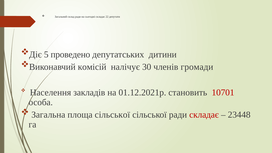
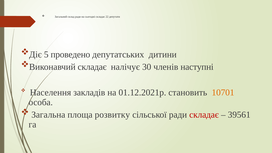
Виконавчий комісій: комісій -> складає (92, 67)
громади: громади -> наступні (197, 67)
10701 colour: red -> orange (223, 93)
площа сільської: сільської -> розвитку (112, 115)
23448: 23448 -> 39561 (239, 115)
